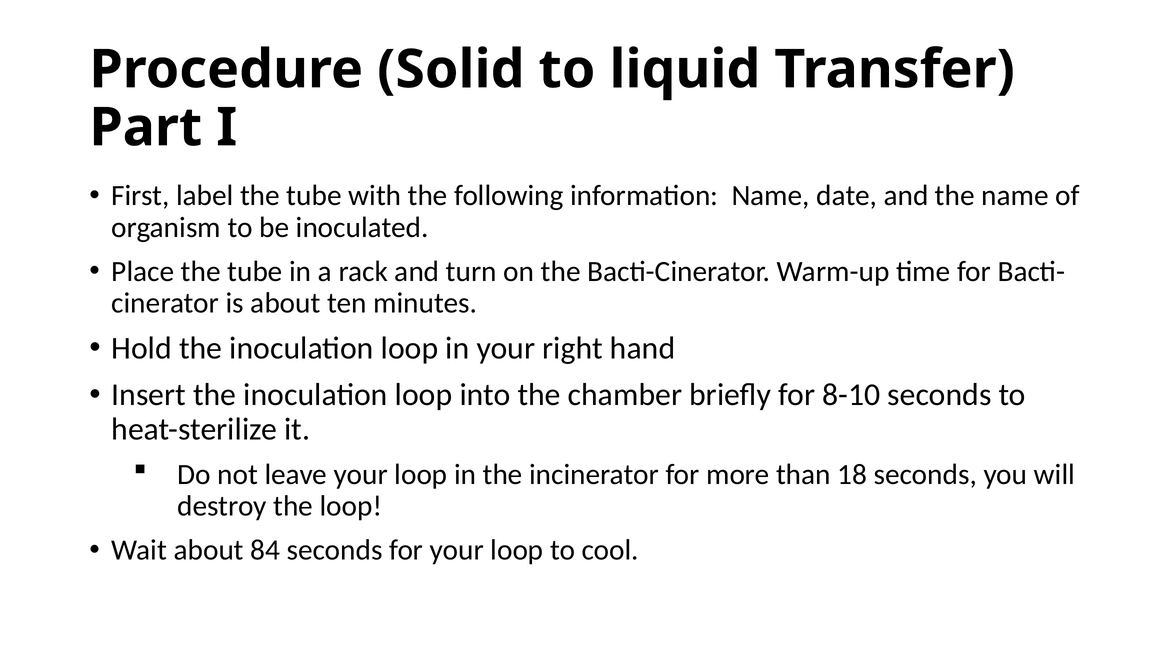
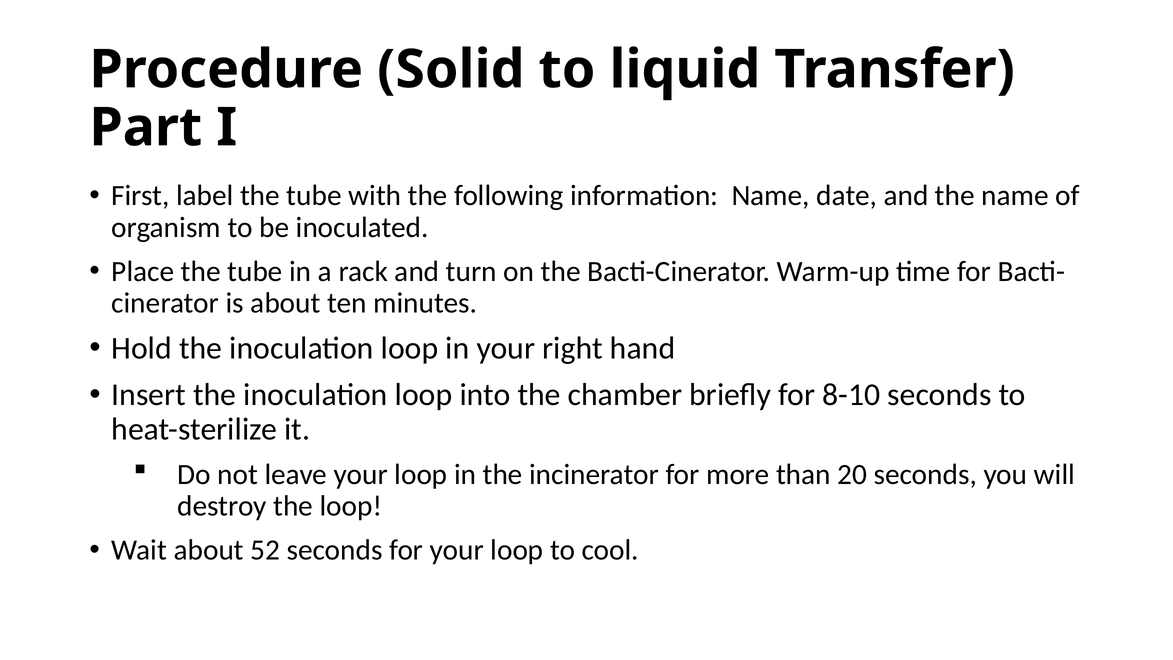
18: 18 -> 20 (852, 474)
84: 84 -> 52 (265, 550)
